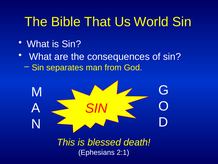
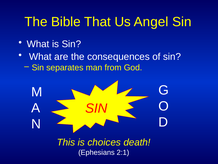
World: World -> Angel (151, 22)
blessed: blessed -> choices (104, 142)
